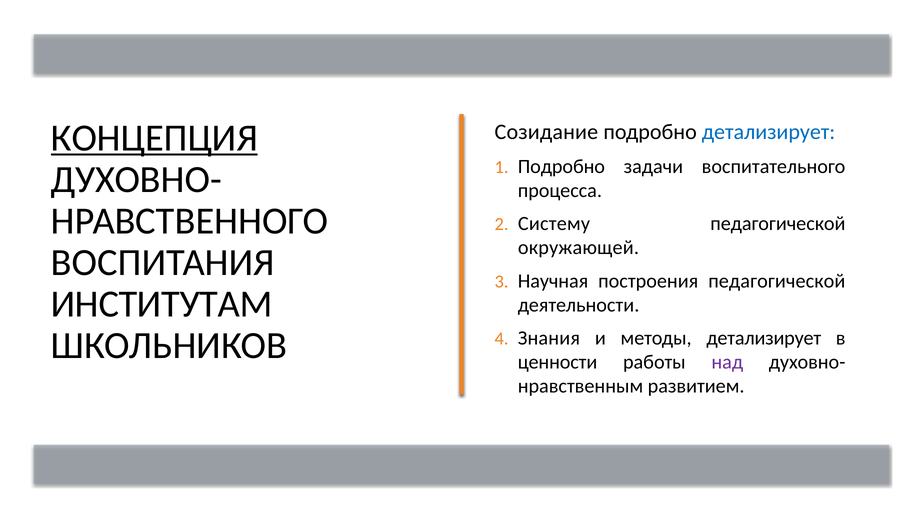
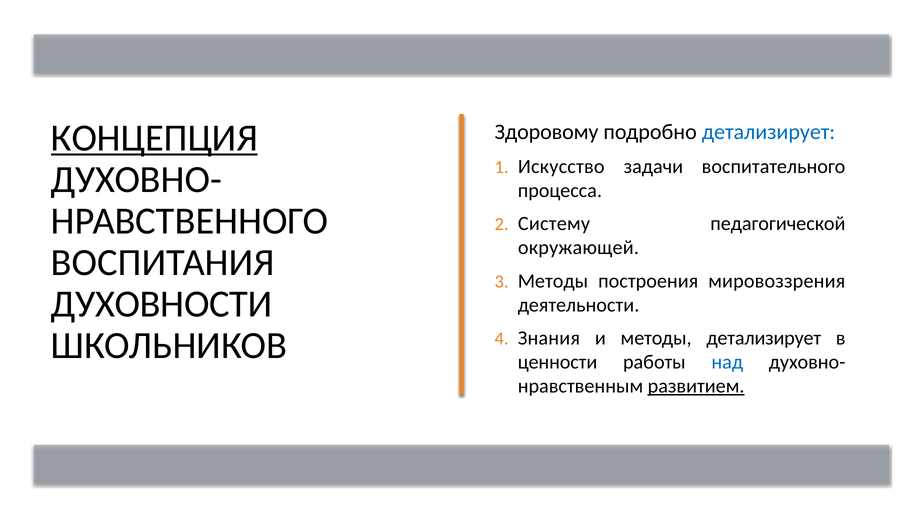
Созидание: Созидание -> Здоровому (547, 132)
Подробно: Подробно -> Искусство (561, 166)
Научная: Научная -> Методы (553, 281)
построения педагогической: педагогической -> мировоззрения (777, 281)
ИНСТИТУТАМ: ИНСТИТУТАМ -> ДУХОВНОСТИ (162, 304)
над colour: purple -> blue (727, 362)
развитием underline: none -> present (696, 386)
